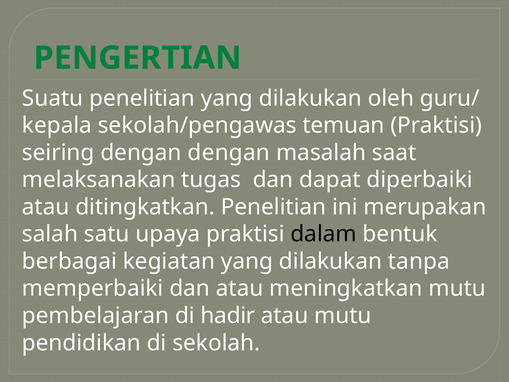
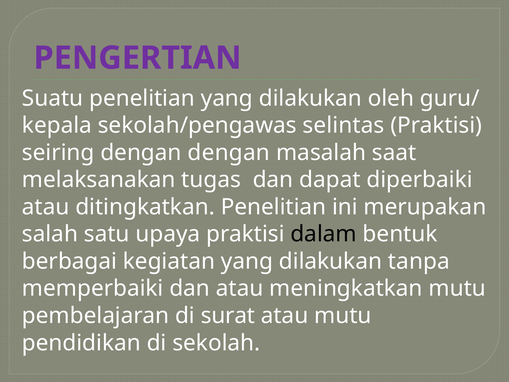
PENGERTIAN colour: green -> purple (138, 58)
temuan: temuan -> selintas (343, 125)
hadir: hadir -> surat (228, 315)
